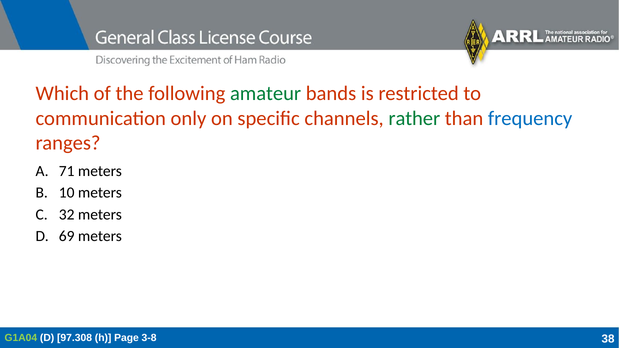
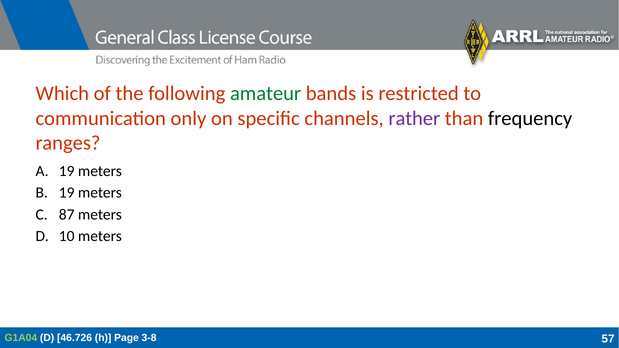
rather colour: green -> purple (414, 118)
frequency colour: blue -> black (530, 118)
71: 71 -> 19 (67, 171)
10: 10 -> 19 (67, 193)
32: 32 -> 87 (67, 215)
69: 69 -> 10 (67, 236)
97.308: 97.308 -> 46.726 (75, 338)
38: 38 -> 57 (608, 339)
